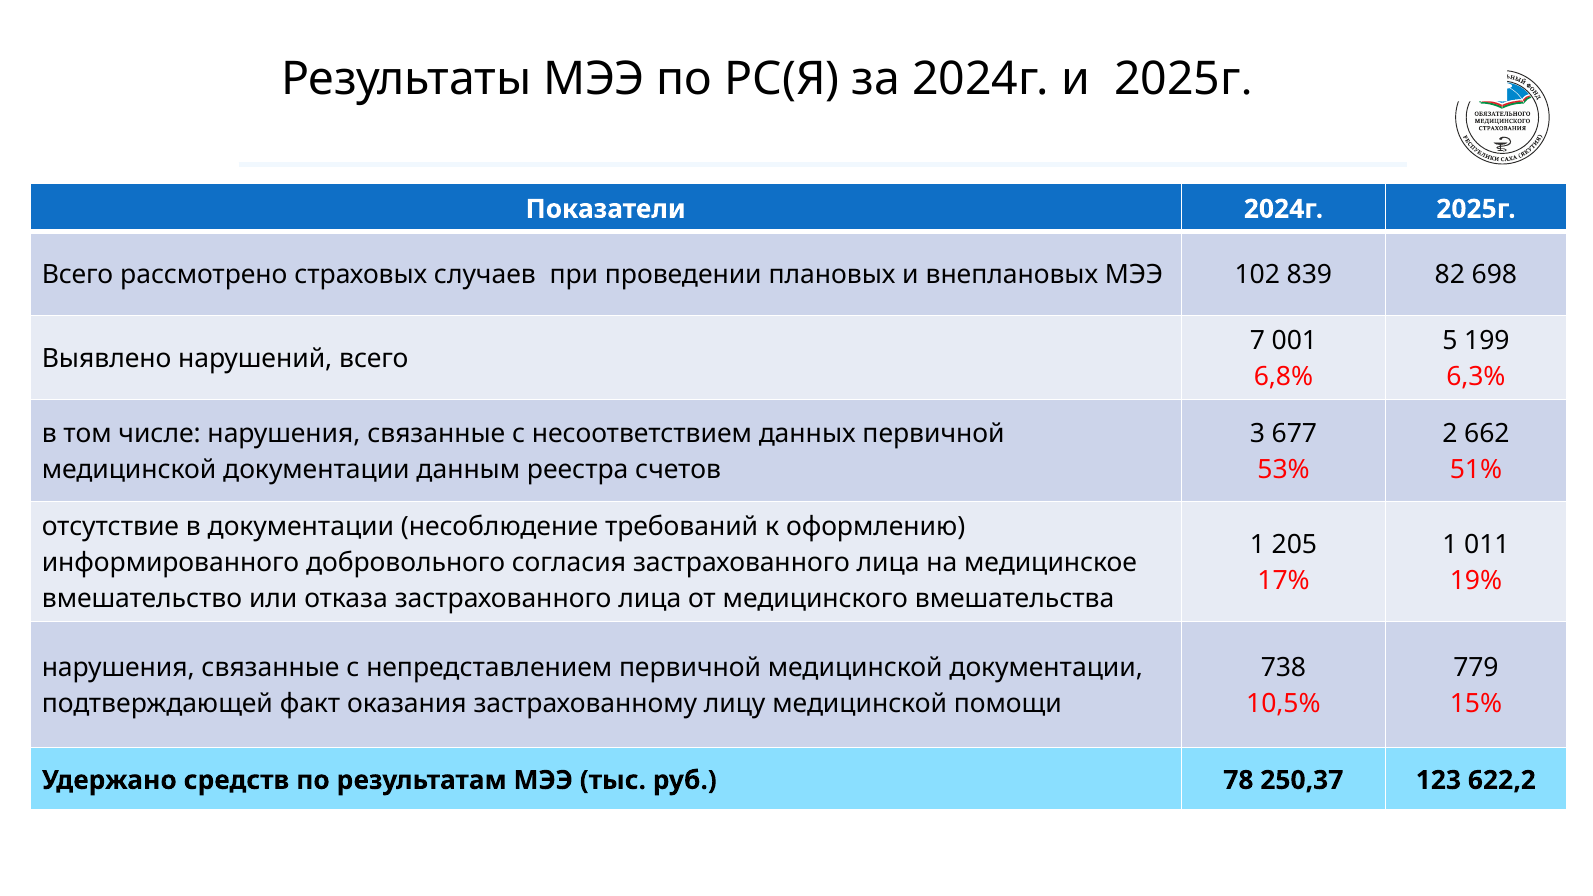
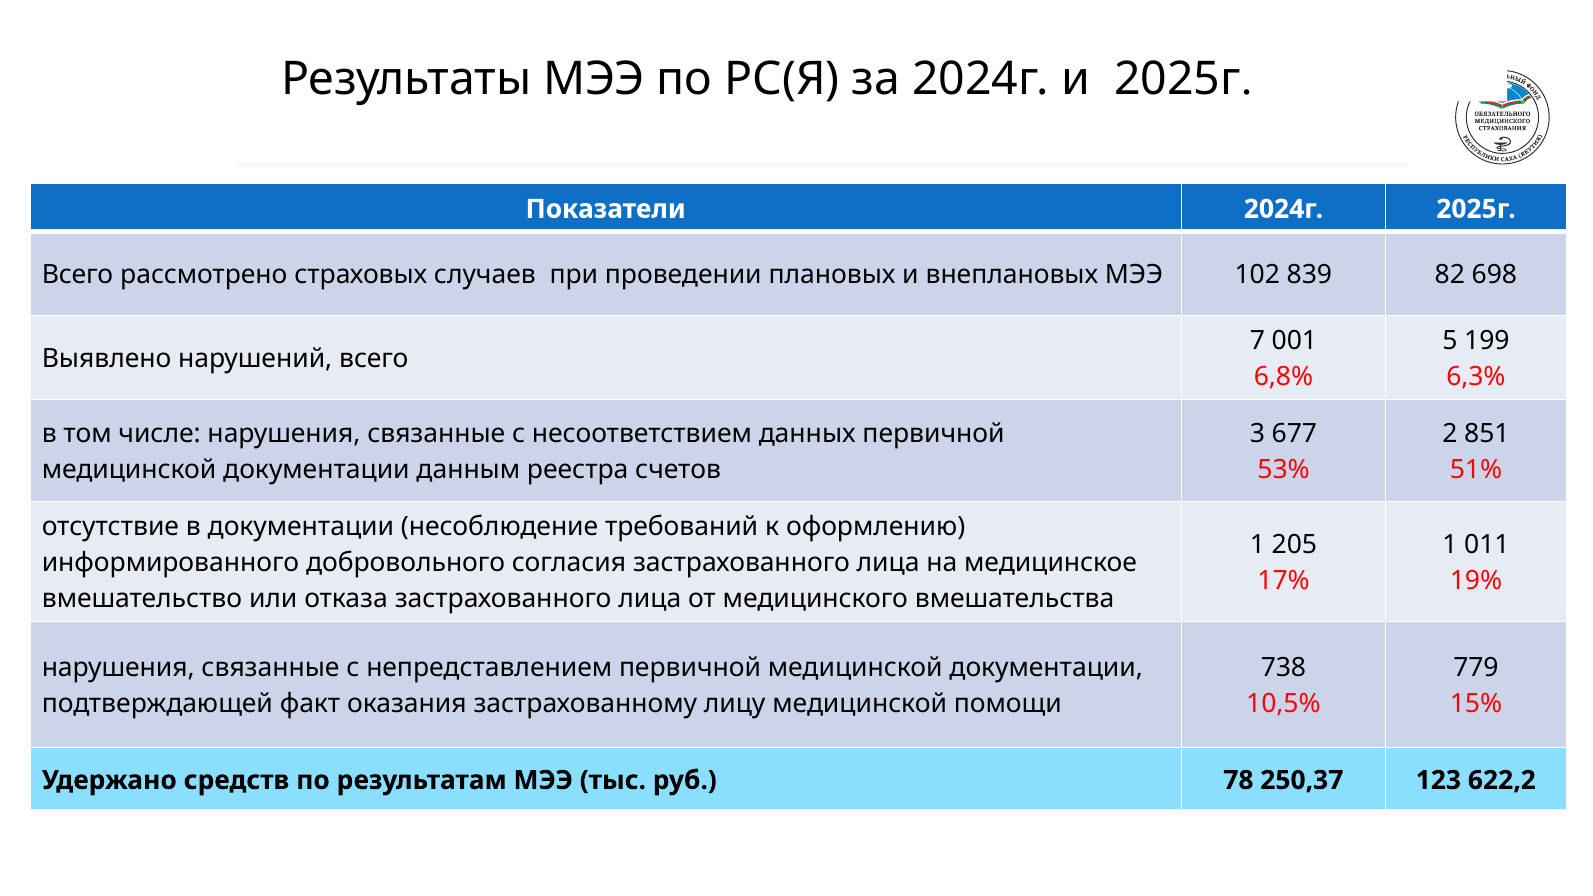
662: 662 -> 851 (1487, 434)
